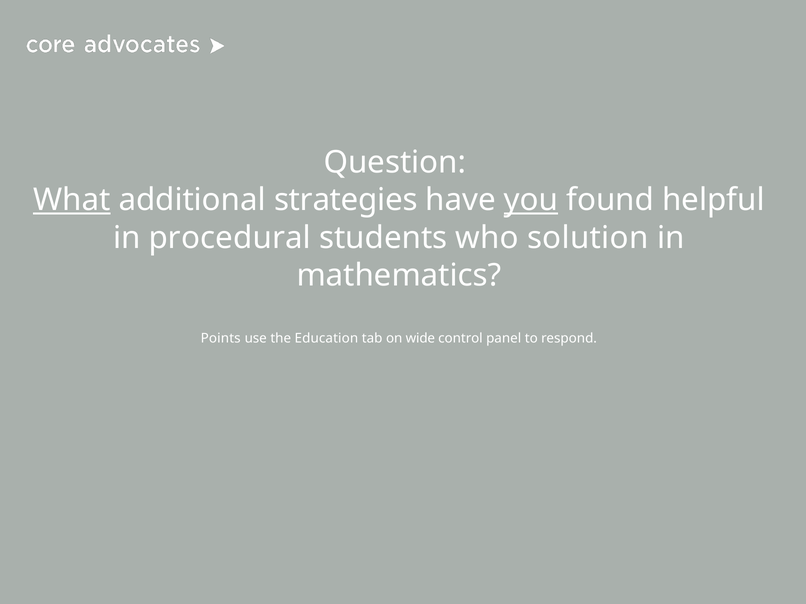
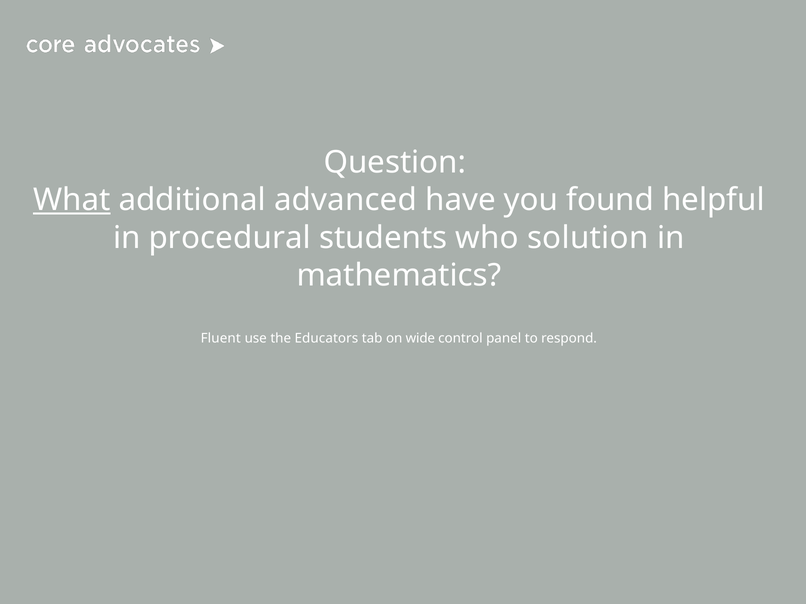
strategies: strategies -> advanced (346, 200)
you underline: present -> none (531, 200)
Points: Points -> Fluent (221, 339)
Education: Education -> Educators (326, 339)
